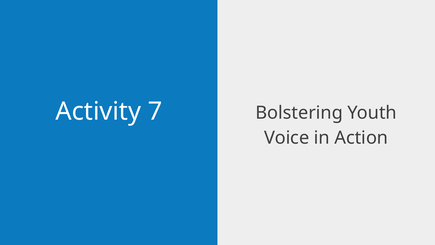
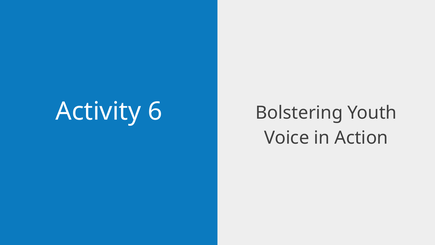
7: 7 -> 6 (155, 111)
